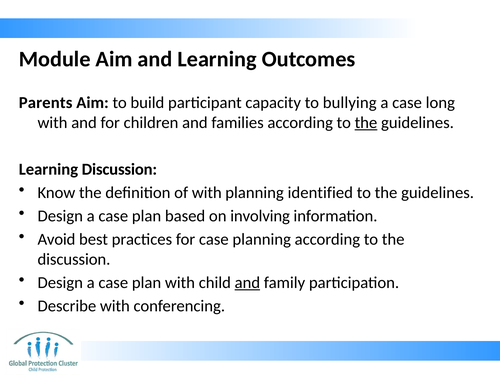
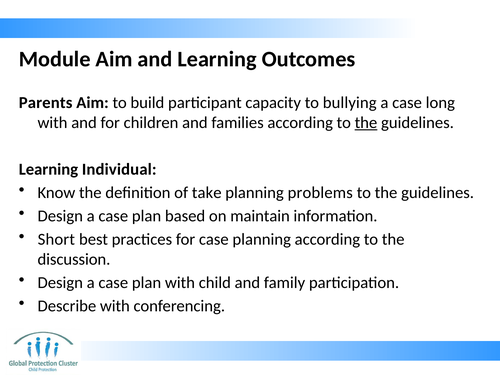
Learning Discussion: Discussion -> Individual (119, 169)
of with: with -> take (207, 193)
identified: identified -> problems (320, 193)
involving: involving -> maintain (260, 216)
Avoid: Avoid -> Short (56, 239)
and underline: present -> none (247, 283)
